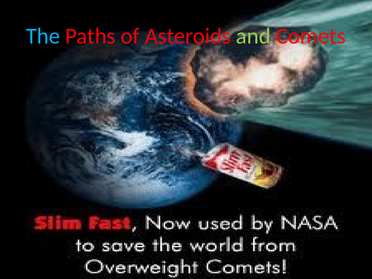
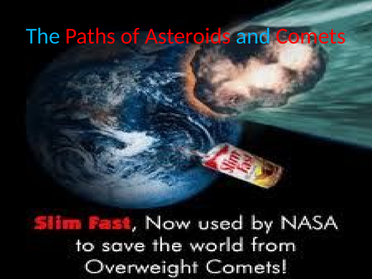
and colour: light green -> light blue (253, 36)
